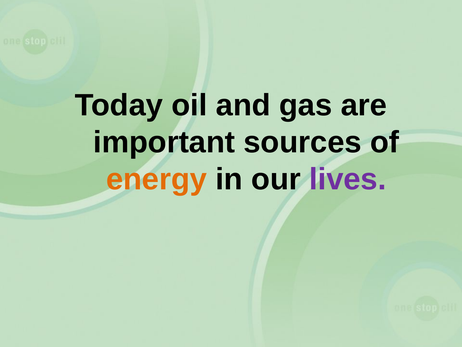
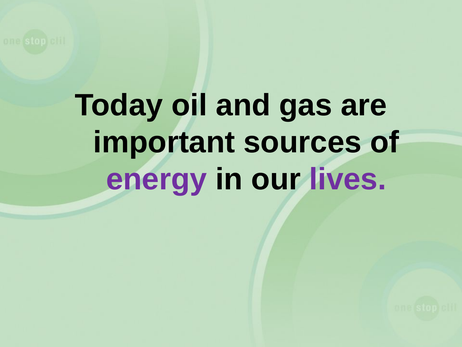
energy colour: orange -> purple (156, 179)
